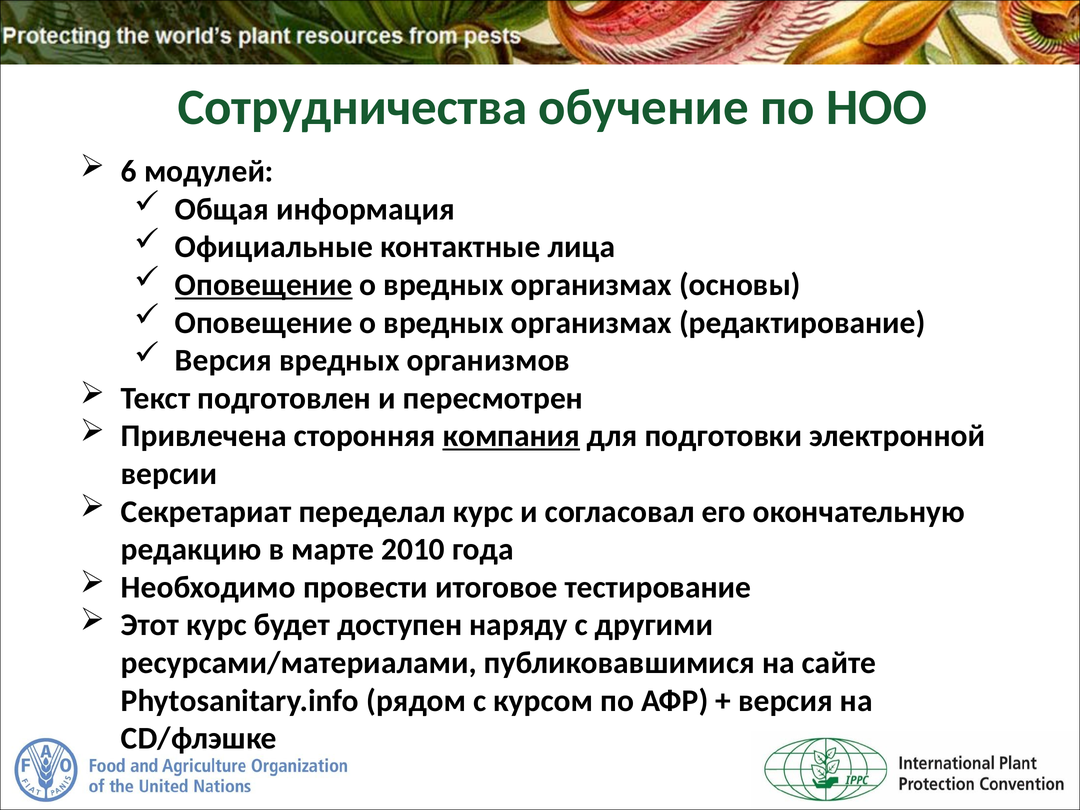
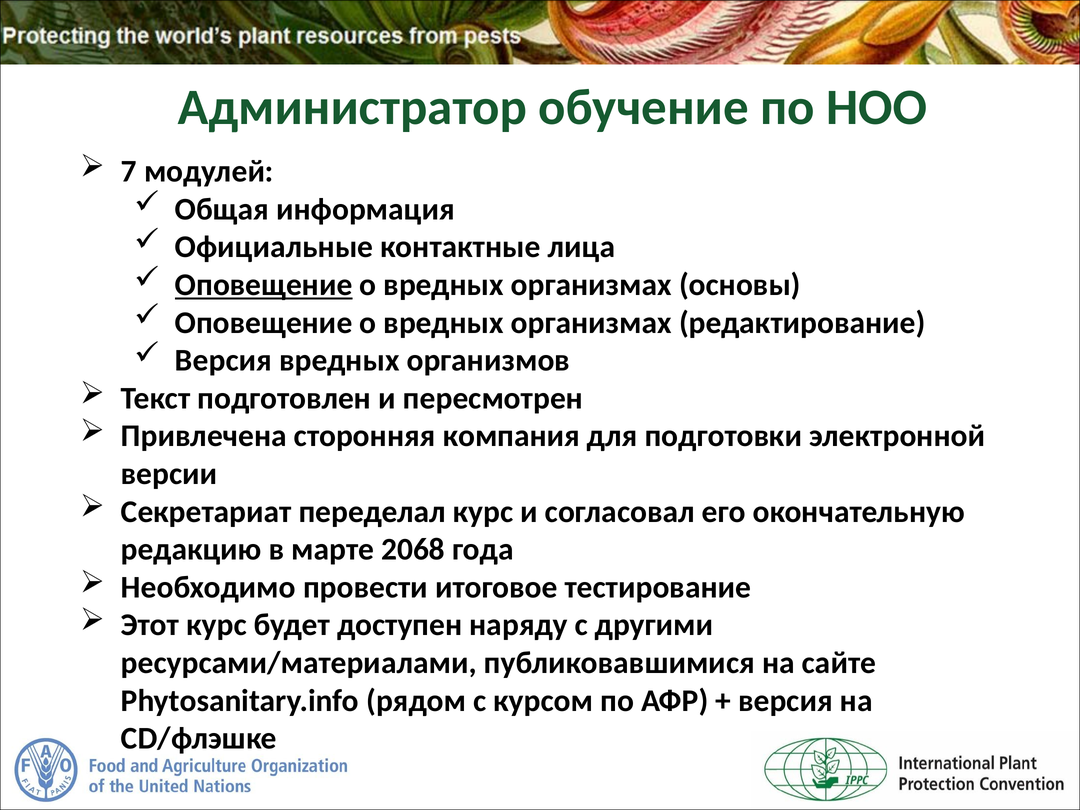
Сотрудничества: Сотрудничества -> Администратор (352, 108)
6: 6 -> 7 (129, 171)
компания underline: present -> none (511, 436)
2010: 2010 -> 2068 (413, 549)
